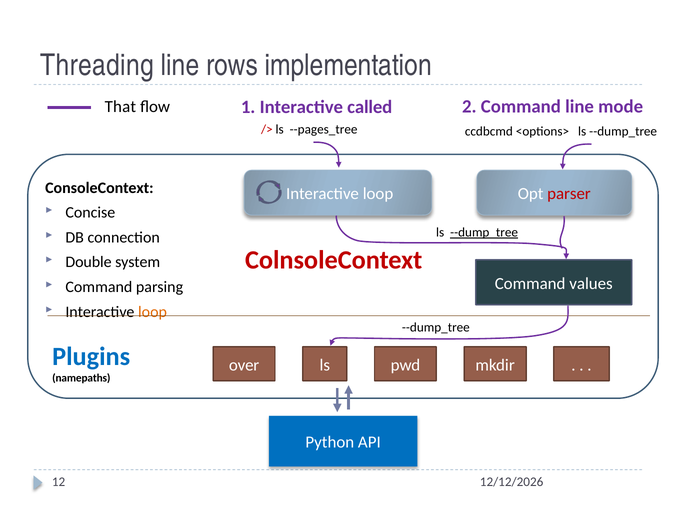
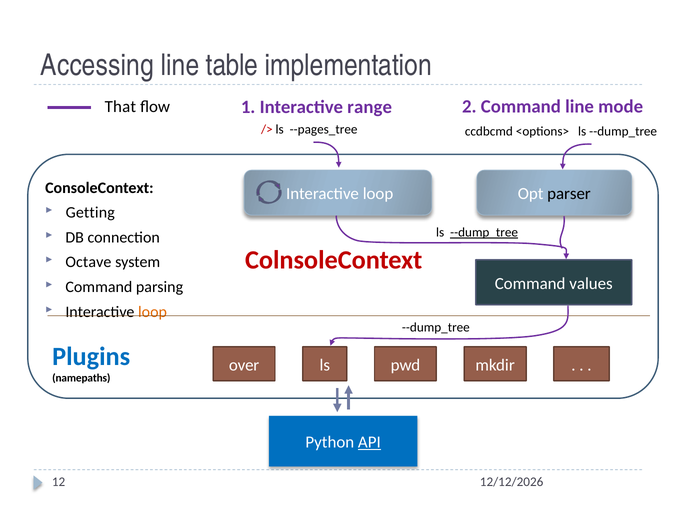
Threading: Threading -> Accessing (97, 65)
rows: rows -> table (232, 65)
called: called -> range (370, 107)
parser colour: red -> black (569, 194)
Concise: Concise -> Getting (90, 213)
Double: Double -> Octave (88, 262)
API underline: none -> present (369, 442)
